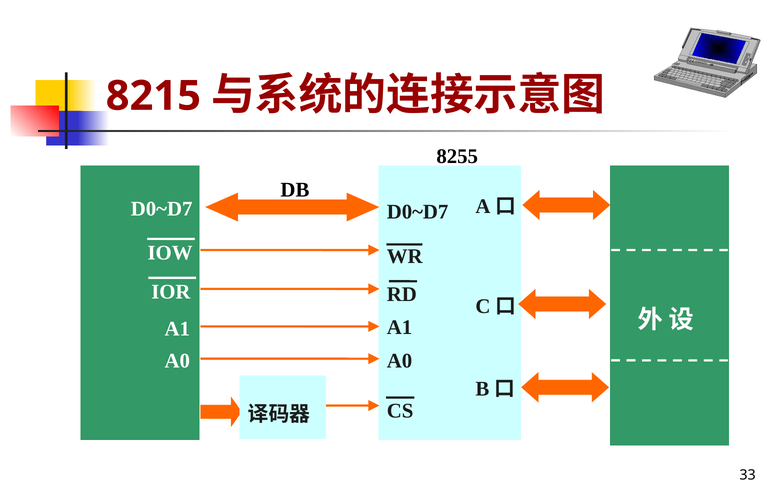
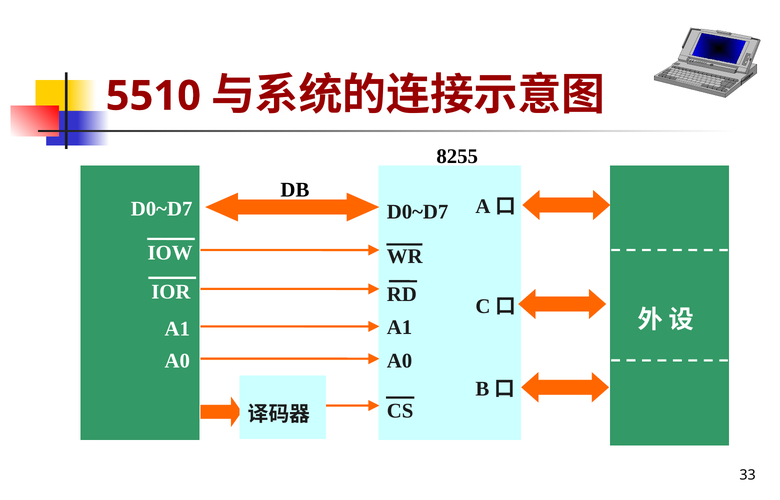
8215: 8215 -> 5510 (153, 96)
